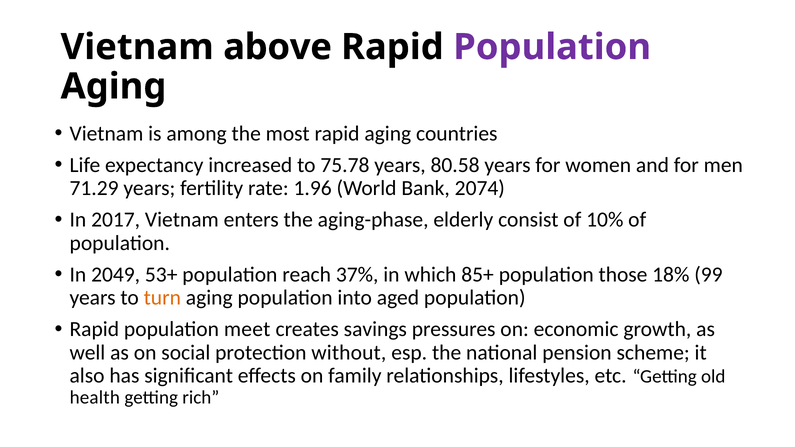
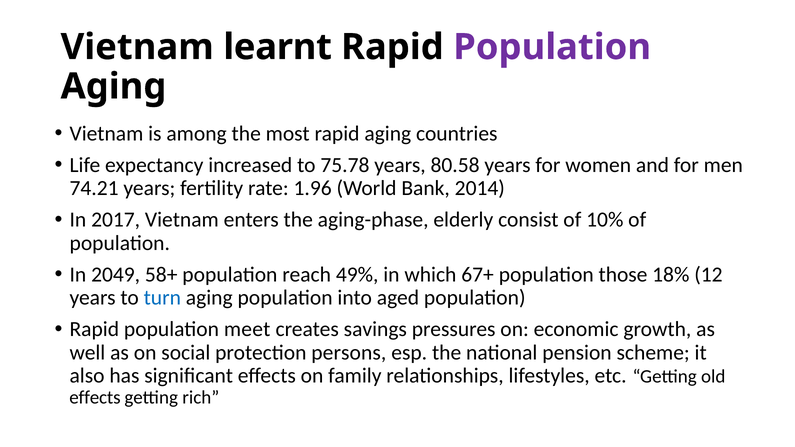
above: above -> learnt (278, 47)
71.29: 71.29 -> 74.21 (94, 188)
2074: 2074 -> 2014 (480, 188)
53+: 53+ -> 58+ (161, 275)
37%: 37% -> 49% (357, 275)
85+: 85+ -> 67+ (478, 275)
99: 99 -> 12 (708, 275)
turn colour: orange -> blue (162, 298)
without: without -> persons (349, 353)
health: health -> effects (95, 398)
